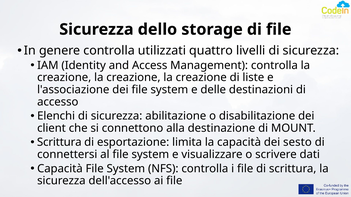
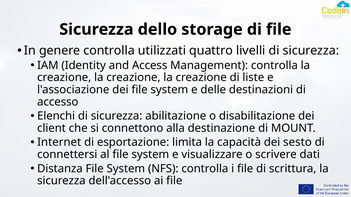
Scrittura: Scrittura -> Internet (59, 143)
Capacità: Capacità -> Distanza (60, 169)
